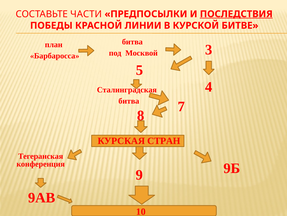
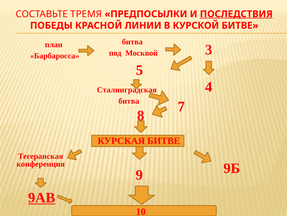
ЧАСТИ: ЧАСТИ -> ТРЕМЯ (86, 14)
КУРСКАЯ СТРАН: СТРАН -> БИТВЕ (164, 140)
9АВ underline: none -> present (42, 197)
